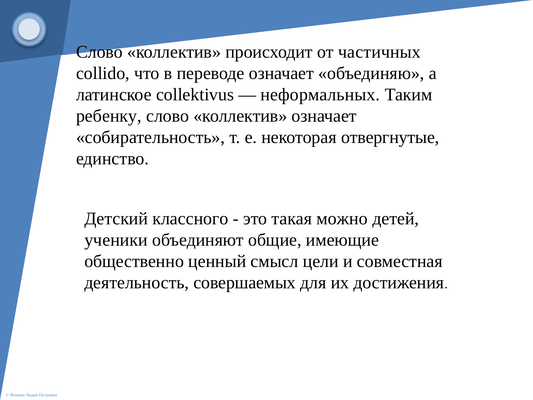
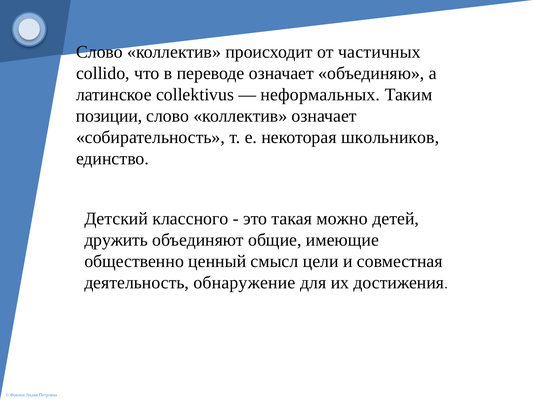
ребенку: ребенку -> позиции (109, 116)
отвергнутые: отвергнутые -> школьников (390, 137)
ученики: ученики -> дружить (116, 240)
совершаемых: совершаемых -> обнаружение (244, 283)
